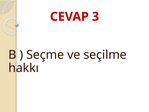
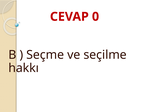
3: 3 -> 0 (96, 17)
